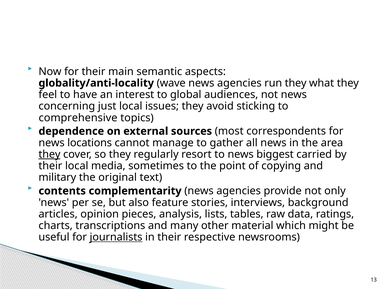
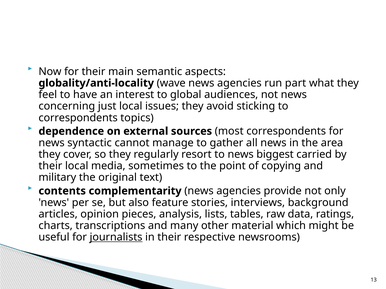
run they: they -> part (296, 83)
comprehensive: comprehensive -> correspondents (78, 118)
locations: locations -> syntactic (90, 143)
they underline: present -> none (49, 155)
